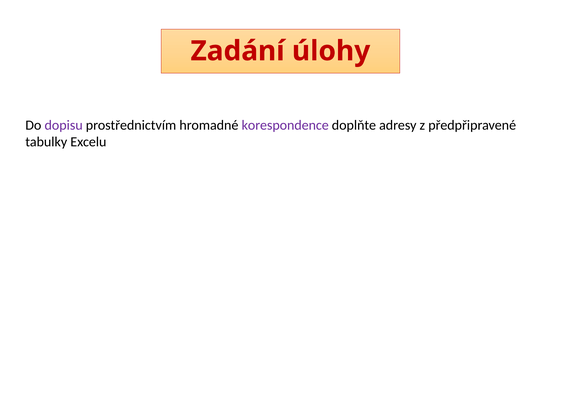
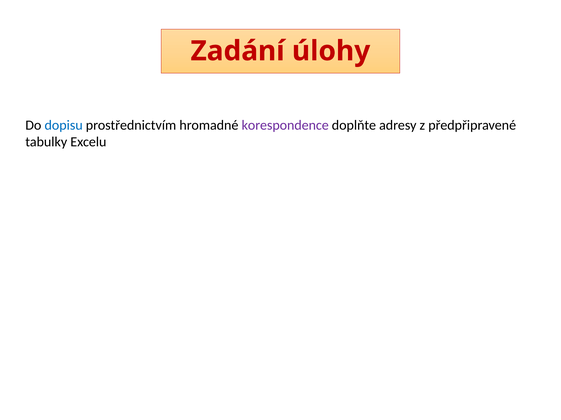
dopisu colour: purple -> blue (64, 125)
